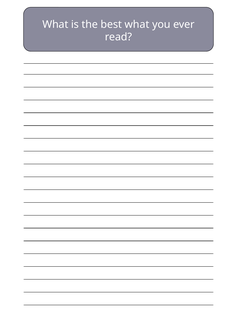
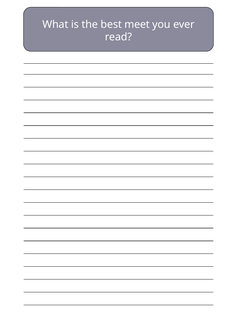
best what: what -> meet (137, 24)
